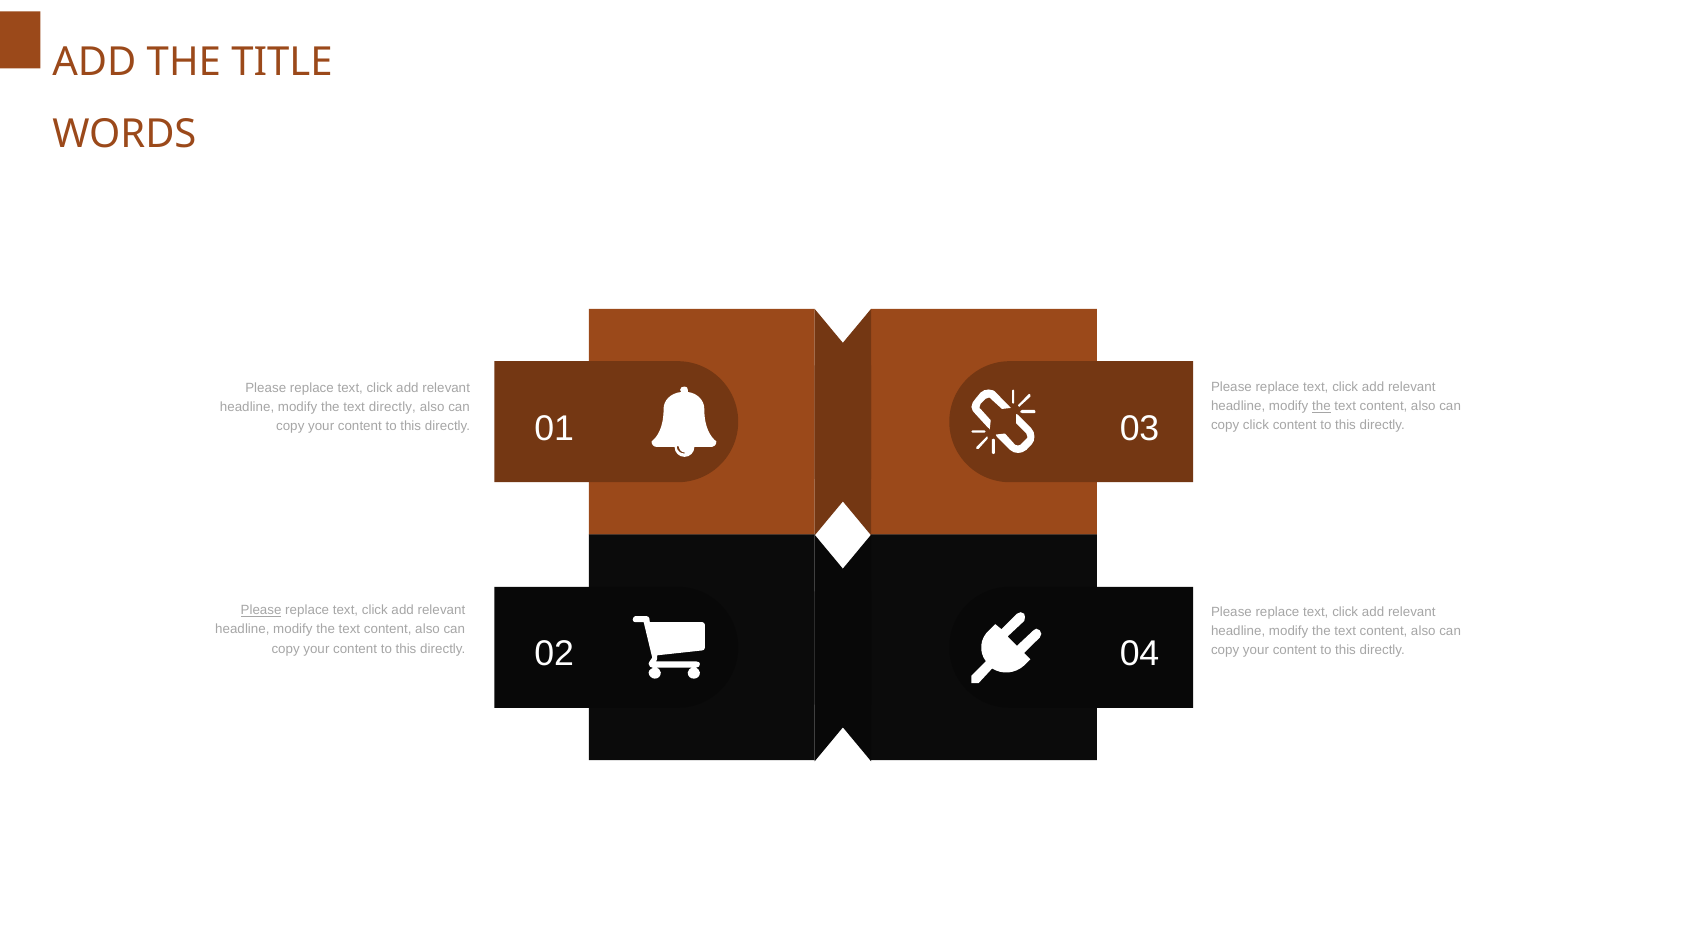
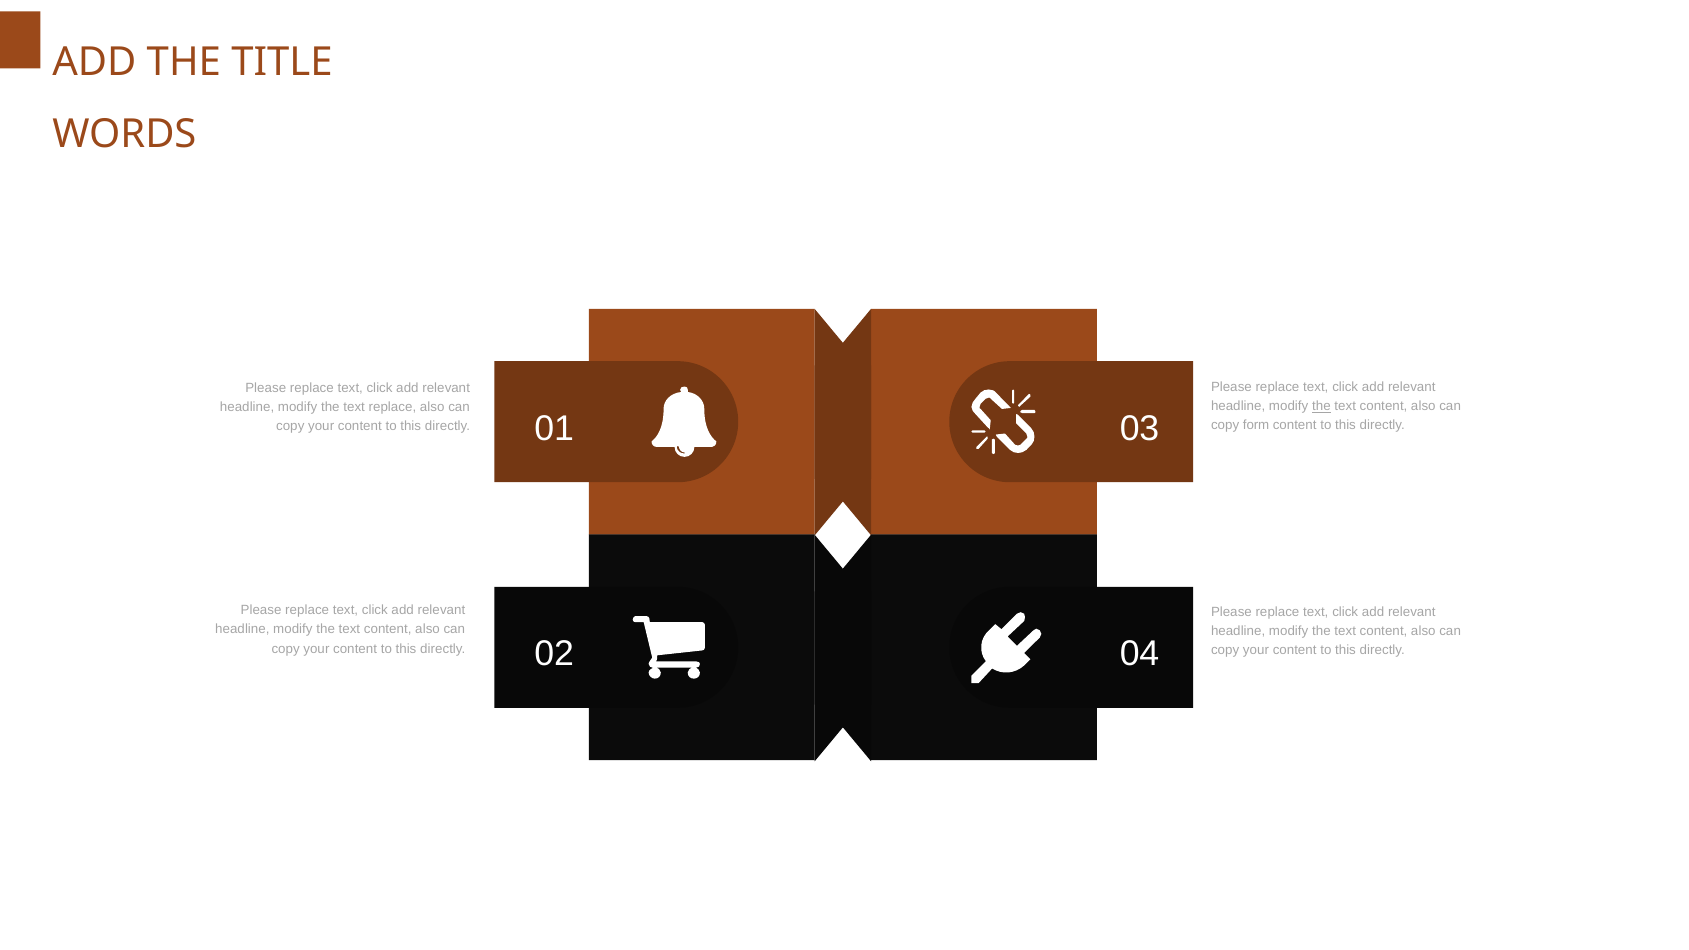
text directly: directly -> replace (392, 407)
copy click: click -> form (1256, 426)
Please underline: present -> none (261, 610)
